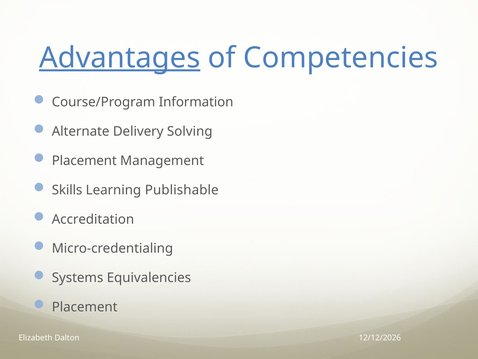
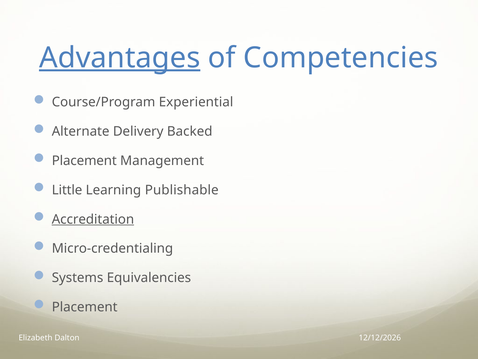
Information: Information -> Experiential (196, 102)
Solving: Solving -> Backed (190, 131)
Skills: Skills -> Little (67, 190)
Accreditation underline: none -> present (93, 219)
